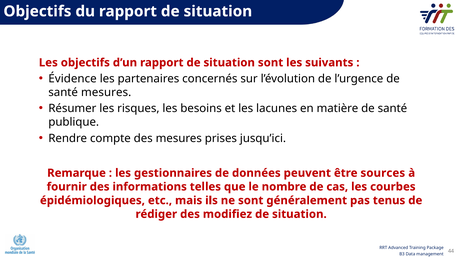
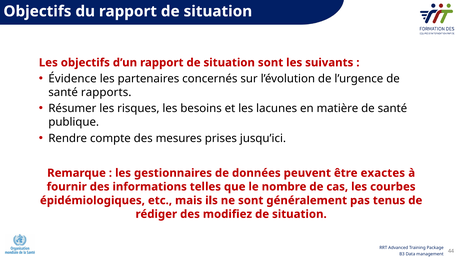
santé mesures: mesures -> rapports (106, 93)
sources: sources -> exactes (383, 173)
